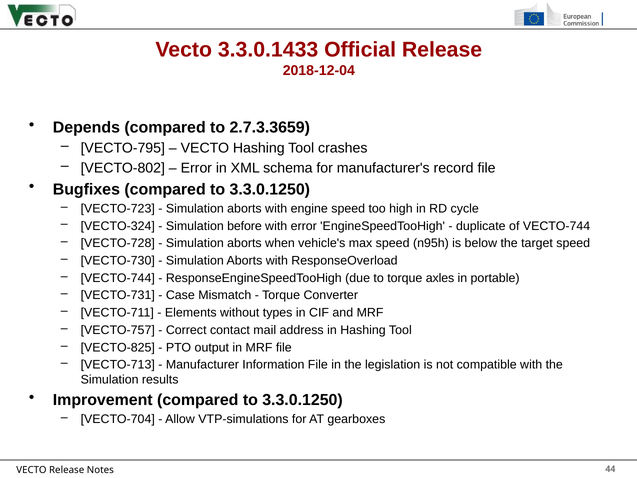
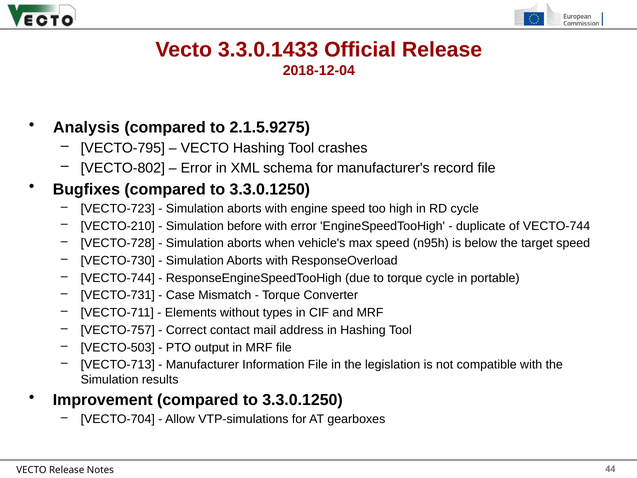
Depends: Depends -> Analysis (86, 127)
2.7.3.3659: 2.7.3.3659 -> 2.1.5.9275 (270, 127)
VECTO-324: VECTO-324 -> VECTO-210 (118, 226)
torque axles: axles -> cycle (440, 278)
VECTO-825: VECTO-825 -> VECTO-503 (118, 347)
